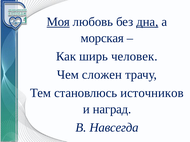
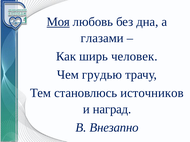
дна underline: present -> none (147, 22)
морская: морская -> глазами (102, 38)
сложен: сложен -> грудью (102, 75)
Навсегда: Навсегда -> Внезапно (114, 128)
